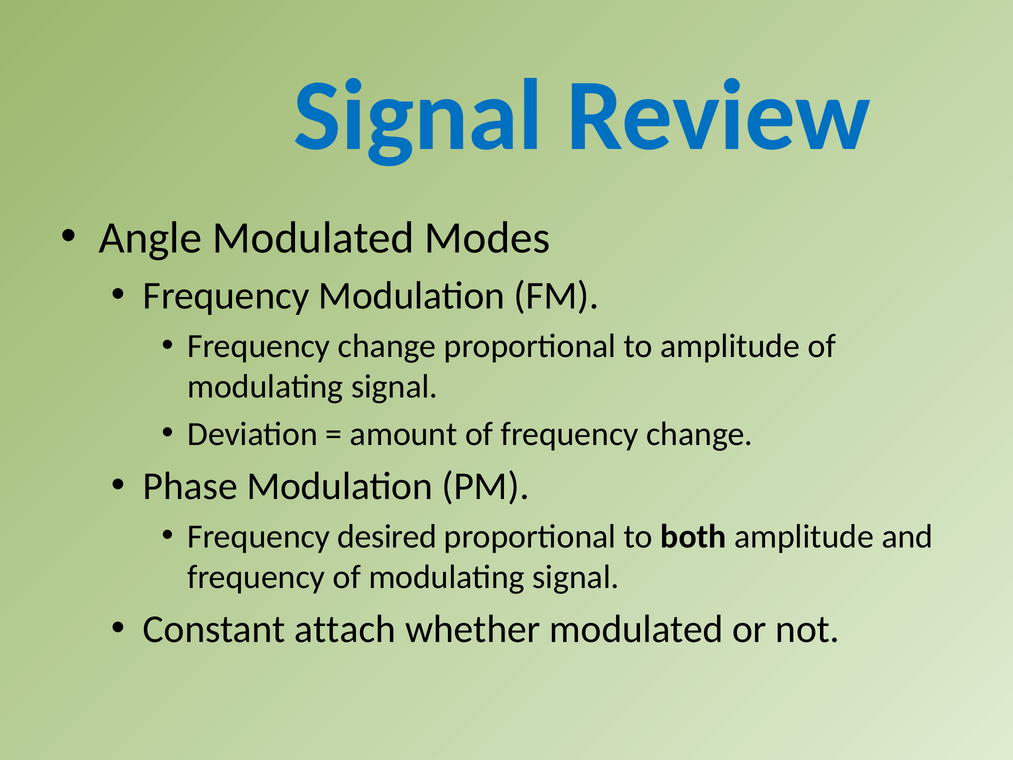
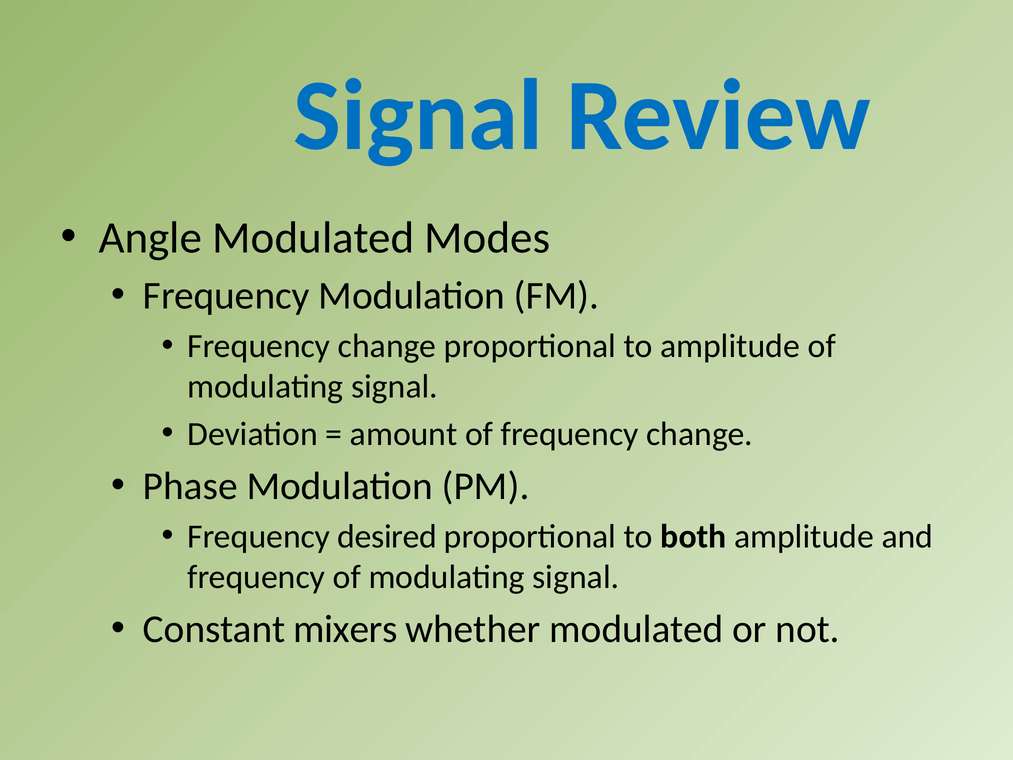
attach: attach -> mixers (345, 629)
